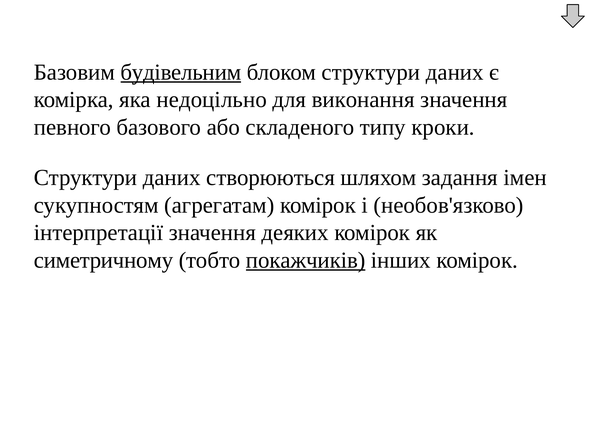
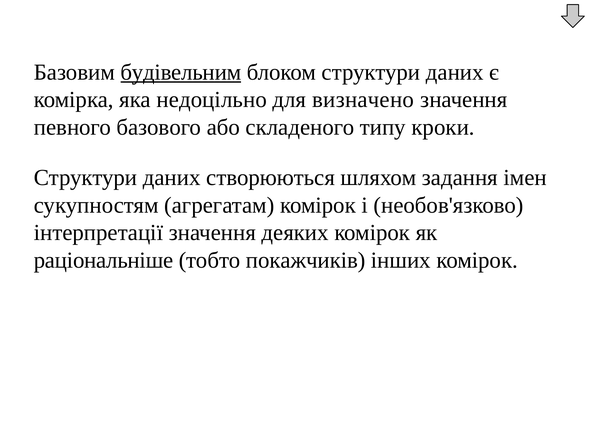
виконання: виконання -> визначено (363, 100)
симетричному: симетричному -> раціональніше (104, 260)
покажчиків underline: present -> none (306, 260)
